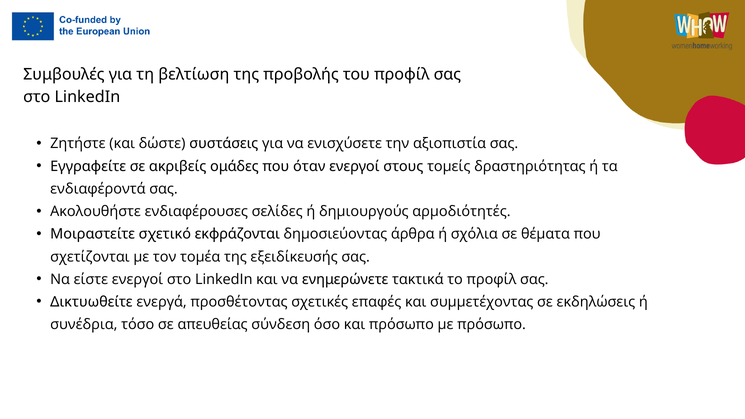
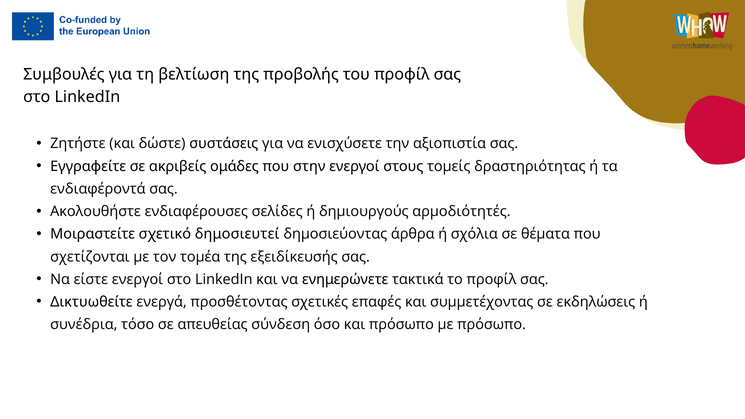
όταν: όταν -> στην (309, 166)
εκφράζονται: εκφράζονται -> δημοσιευτεί (237, 234)
